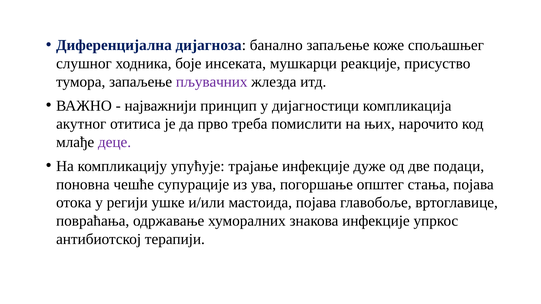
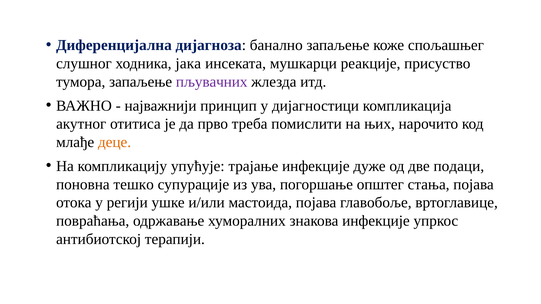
боје: боје -> јака (188, 64)
деце colour: purple -> orange (115, 142)
чешће: чешће -> тешко (134, 185)
